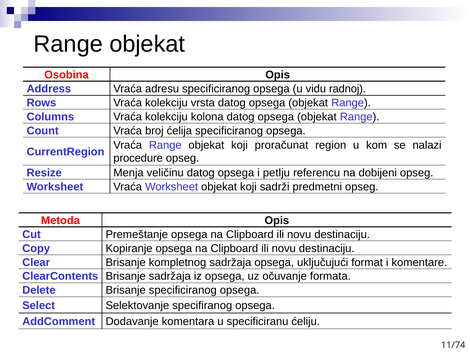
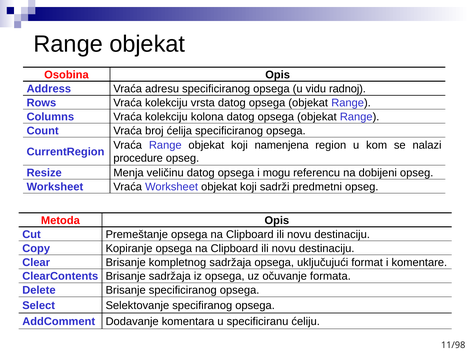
proračunat: proračunat -> namenjena (282, 145)
petlju: petlju -> mogu (277, 172)
11/74: 11/74 -> 11/98 (453, 345)
